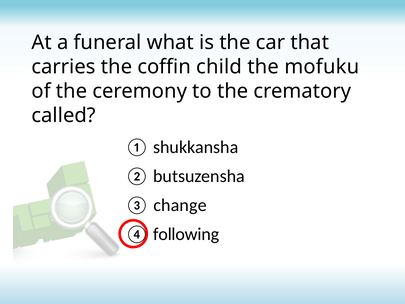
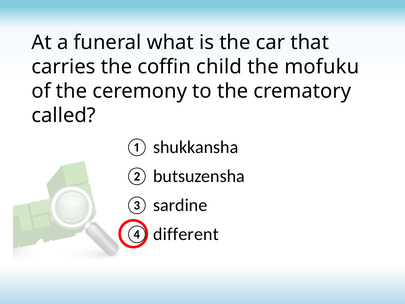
change: change -> sardine (180, 205)
following: following -> different (186, 234)
